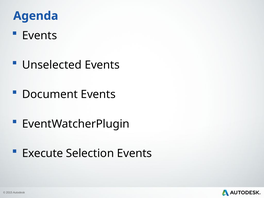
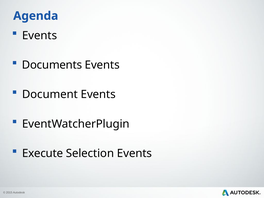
Unselected: Unselected -> Documents (52, 65)
